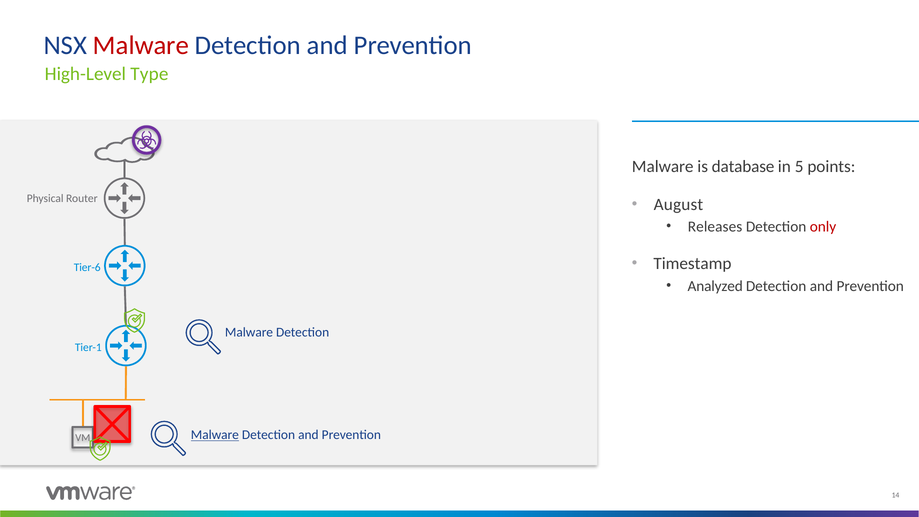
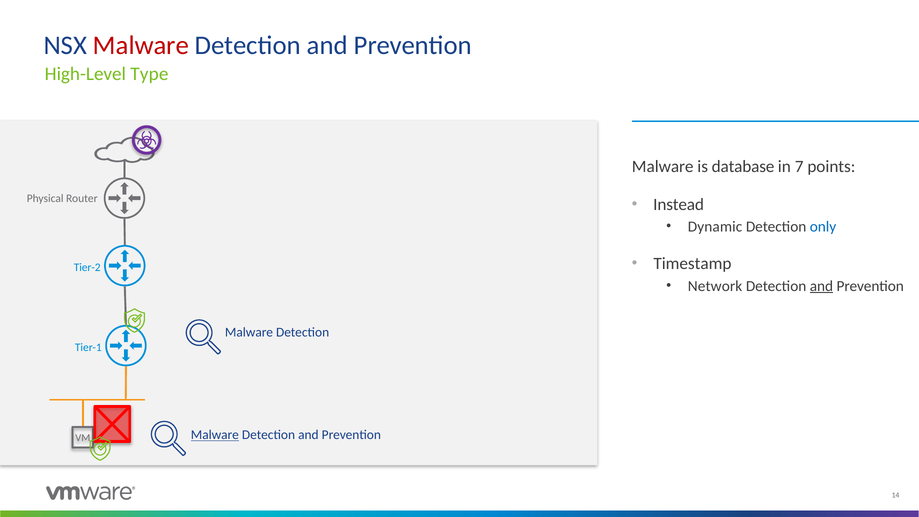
5: 5 -> 7 (799, 167)
August: August -> Instead (679, 205)
Releases: Releases -> Dynamic (715, 227)
only colour: red -> blue (823, 227)
Tier-6: Tier-6 -> Tier-2 (87, 267)
Analyzed: Analyzed -> Network (715, 286)
and underline: none -> present (821, 286)
